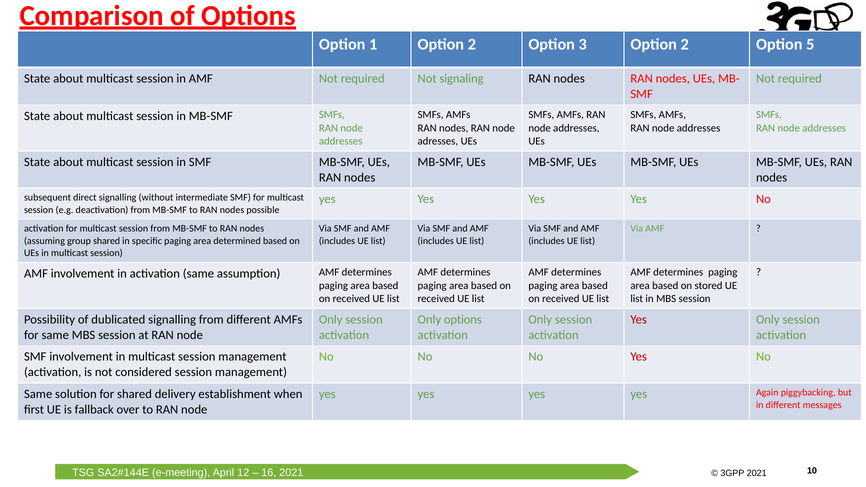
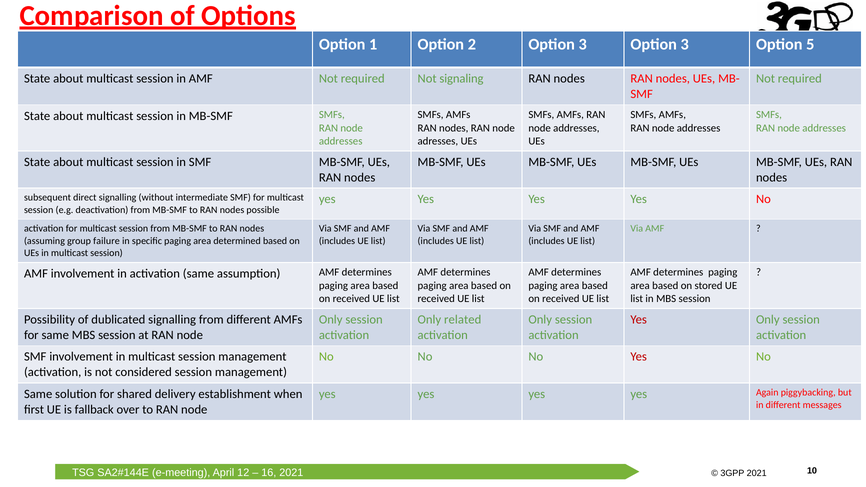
3 Option 2: 2 -> 3 (685, 44)
group shared: shared -> failure (107, 241)
Only options: options -> related (463, 320)
